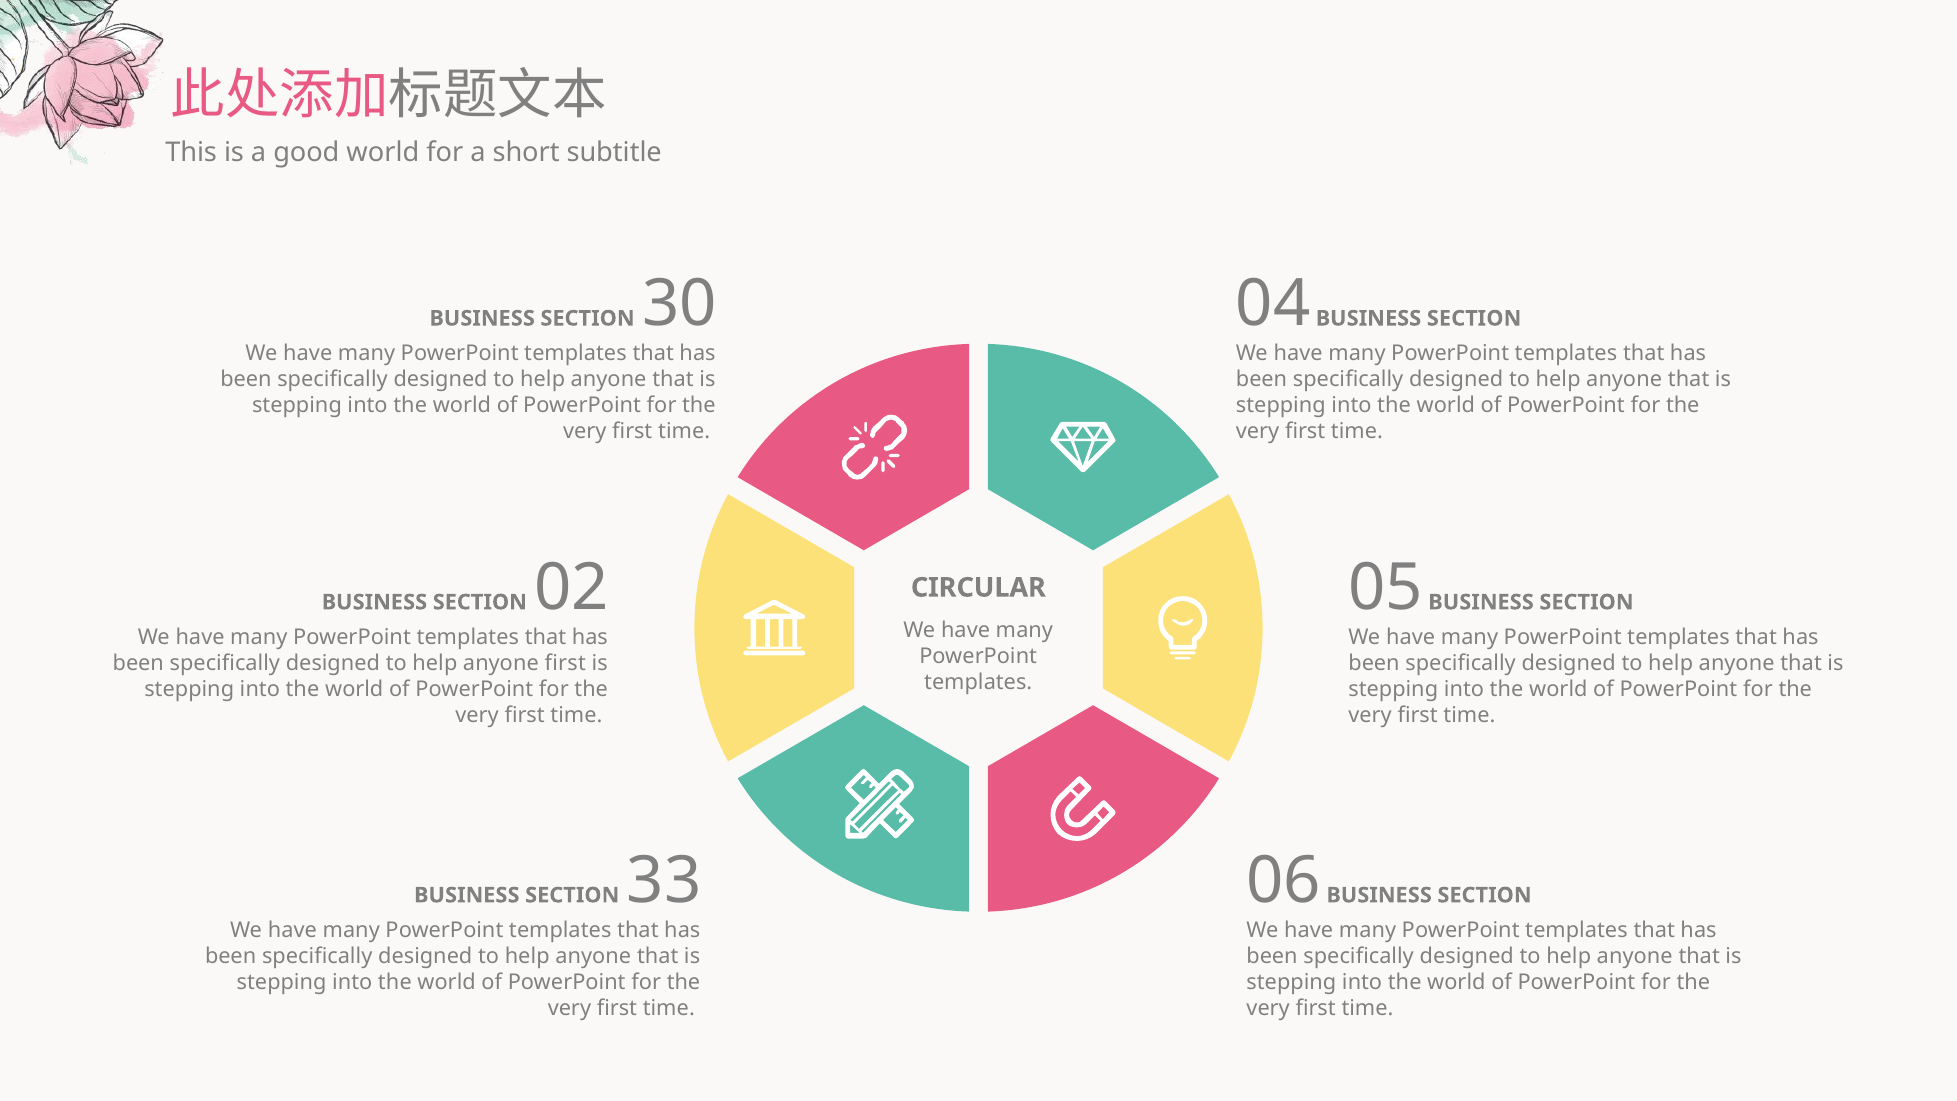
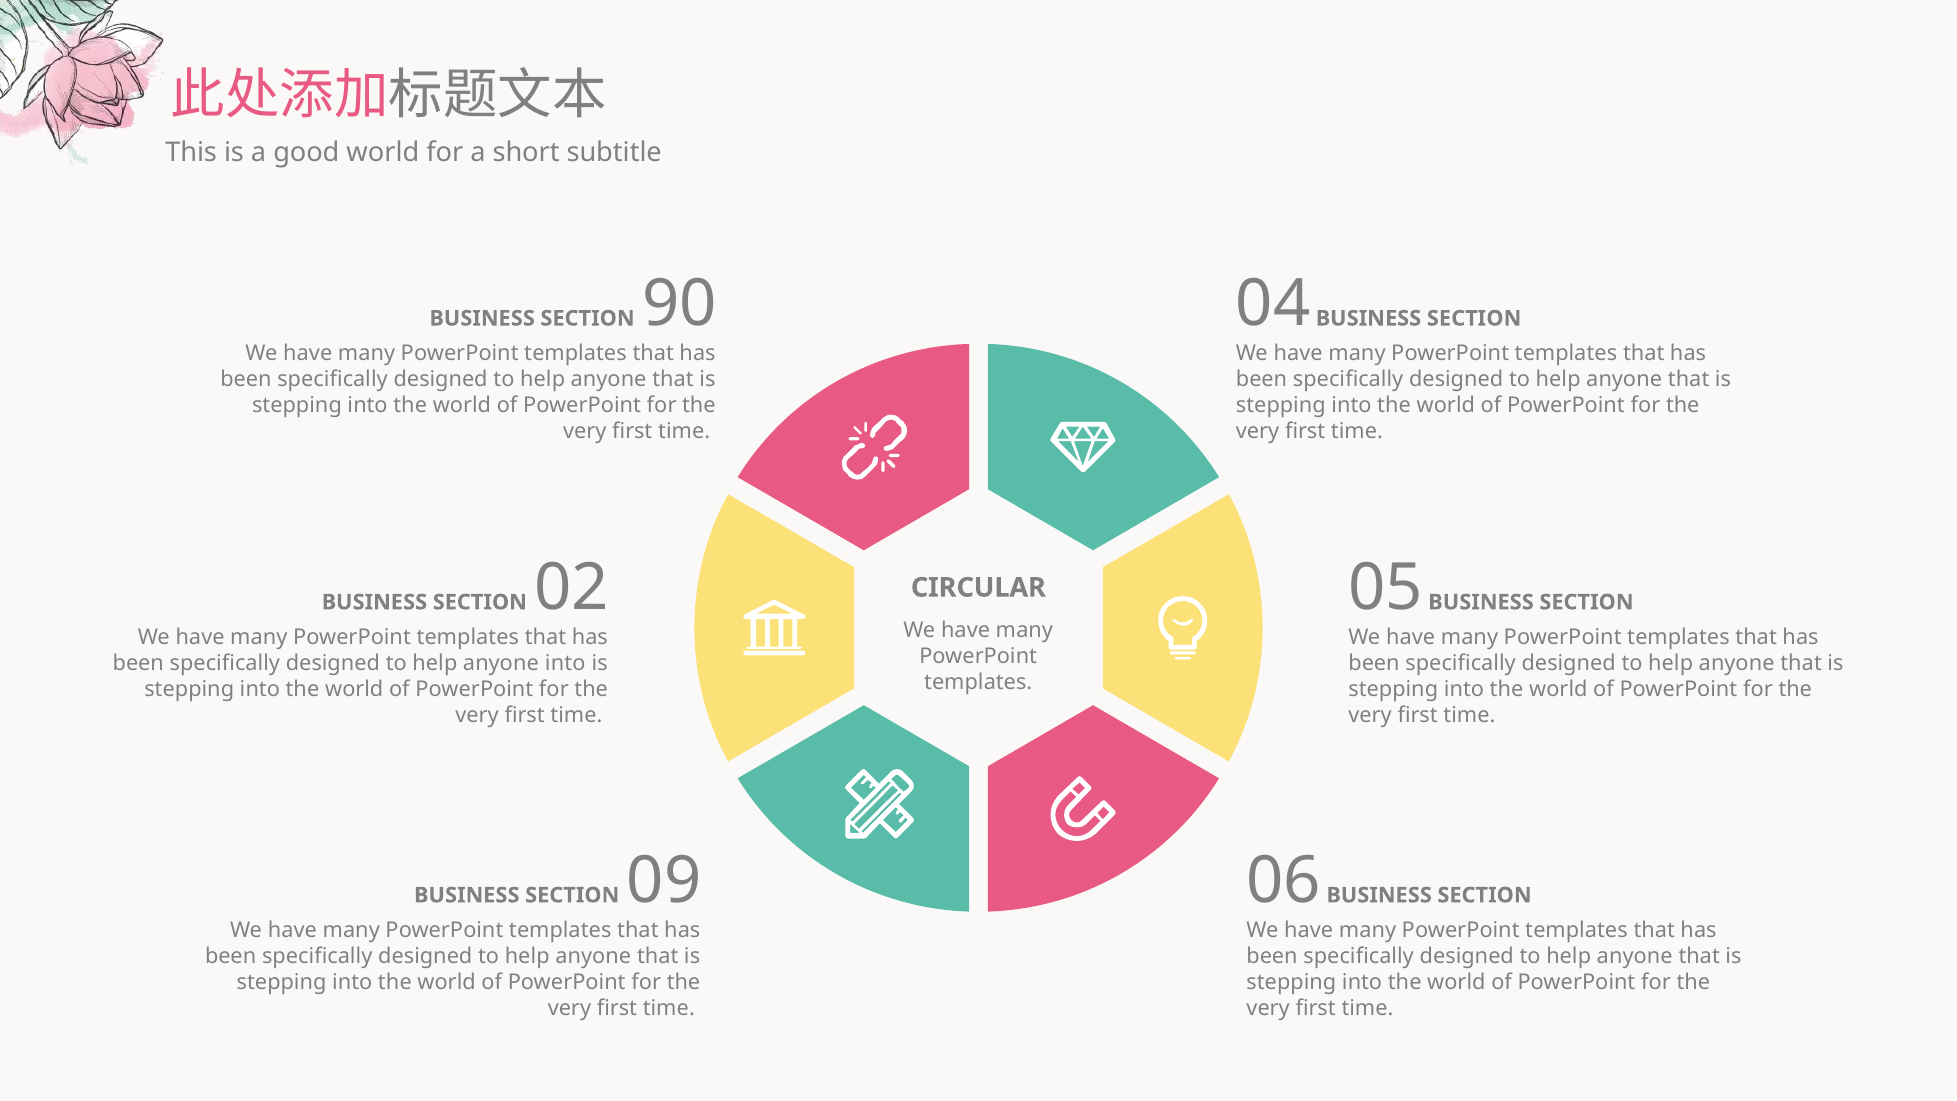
30: 30 -> 90 (679, 304)
anyone first: first -> into (565, 663)
33: 33 -> 09 (664, 881)
